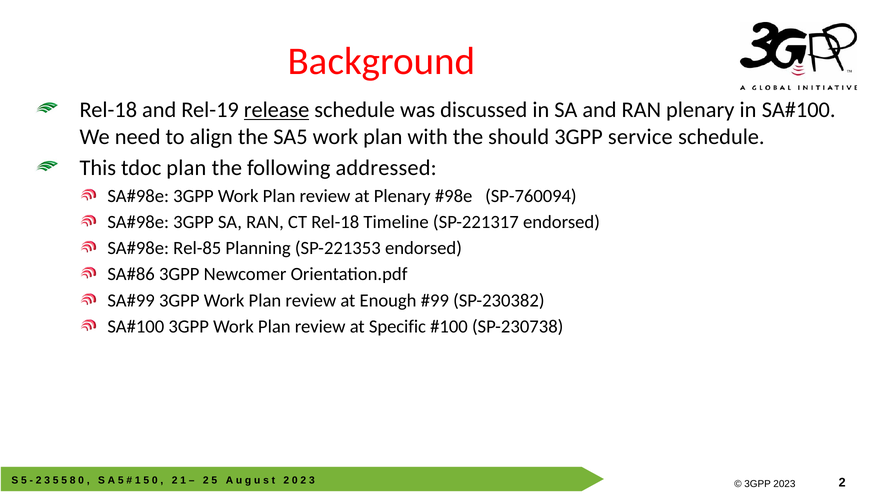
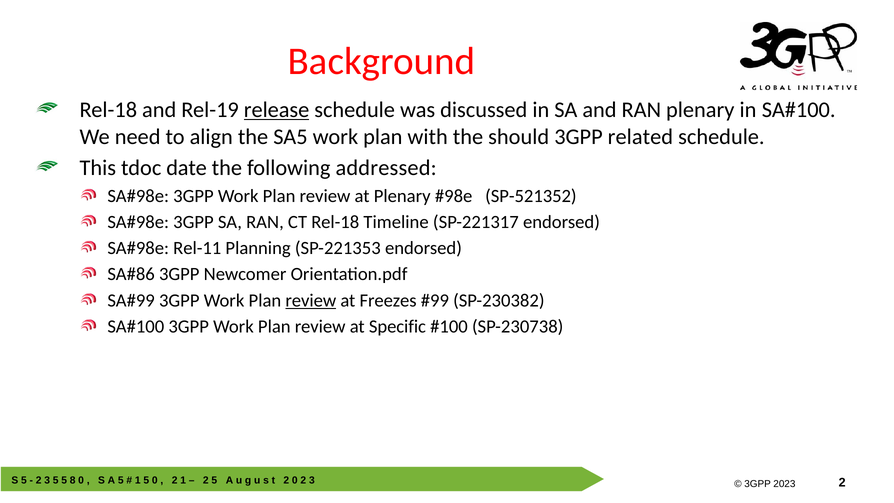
service: service -> related (640, 137)
tdoc plan: plan -> date (187, 168)
SP-760094: SP-760094 -> SP-521352 (531, 196)
Rel-85: Rel-85 -> Rel-11 (197, 248)
review underline: none -> present (311, 300)
Enough: Enough -> Freezes (388, 300)
